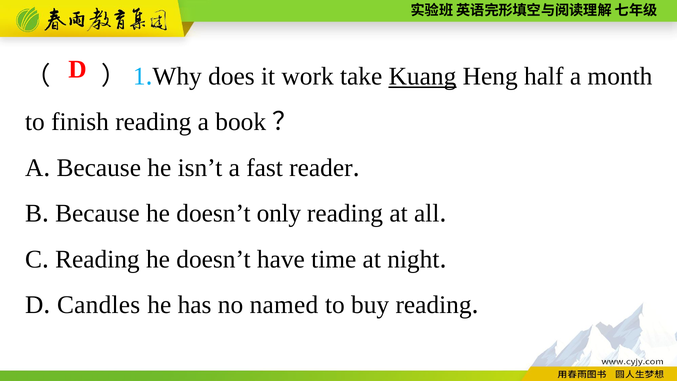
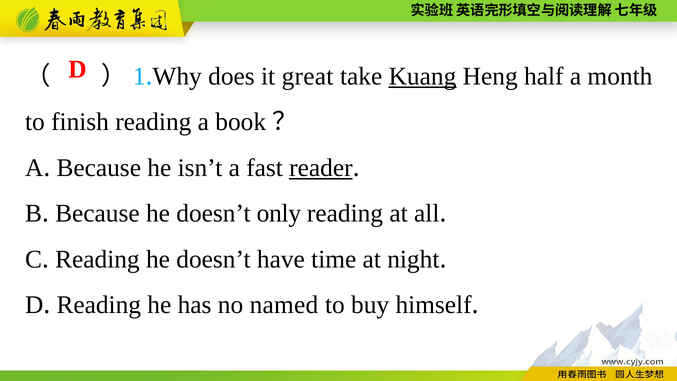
work: work -> great (307, 76)
reader underline: none -> present (321, 168)
Candles: Candles -> Reading (99, 305)
buy reading: reading -> himself (434, 305)
